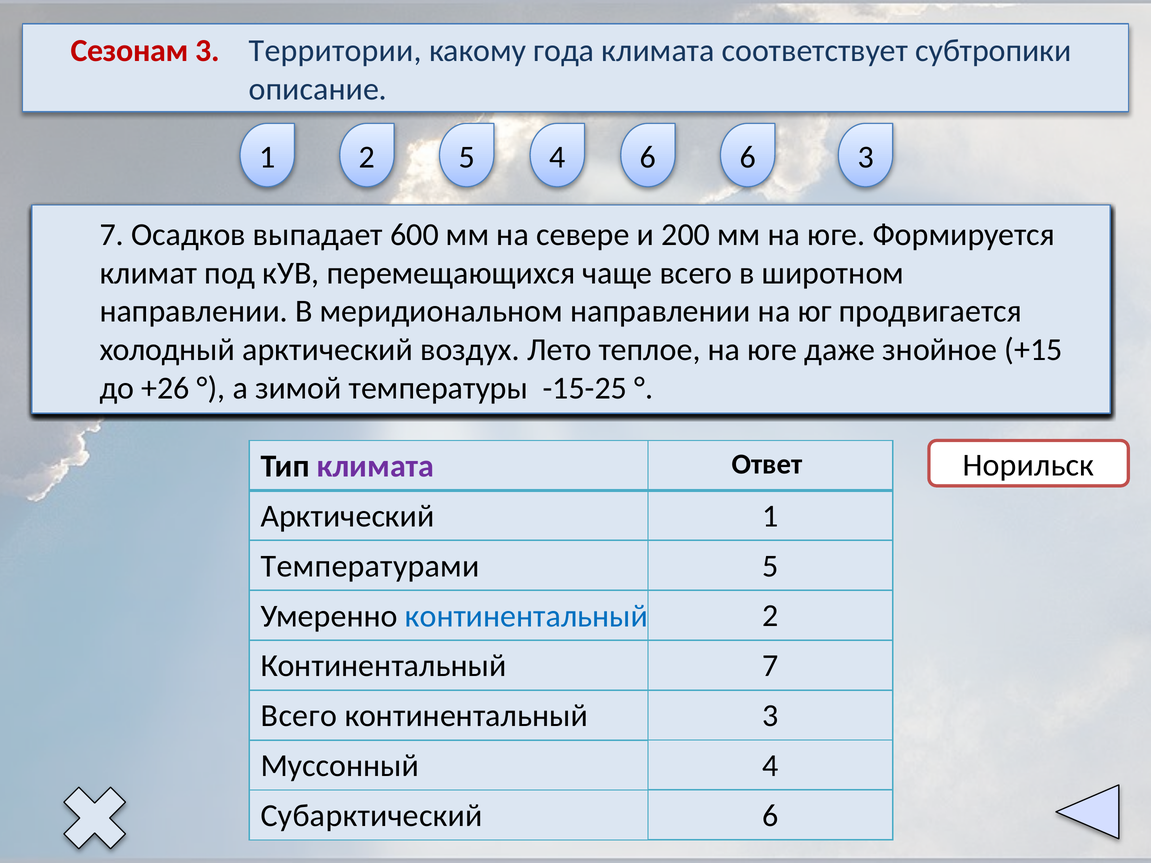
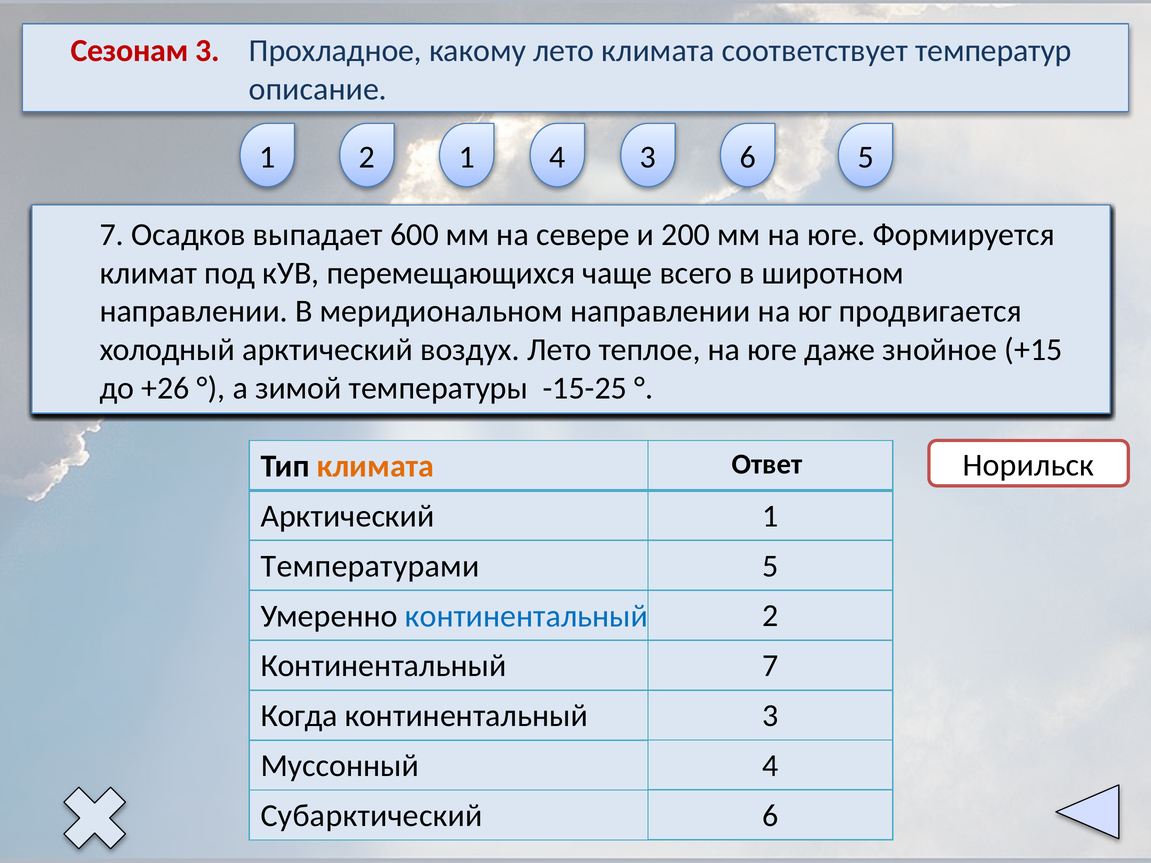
3 Территории: Территории -> Прохладное (335, 51)
какому года: года -> лето (564, 51)
субтропики: субтропики -> температур (993, 51)
2 5: 5 -> 1 (467, 157)
6: 6 -> 3 (648, 157)
6 3: 3 -> 5 (866, 157)
климата colour: purple -> orange (376, 466)
Всего: Всего -> Когда (299, 716)
